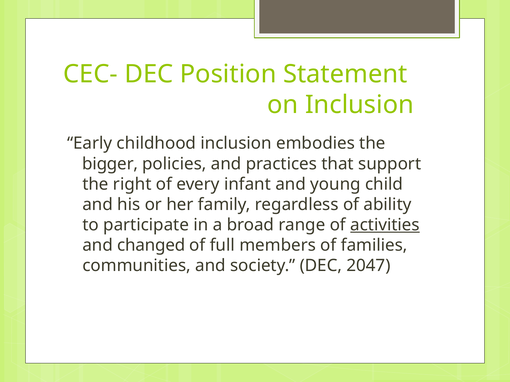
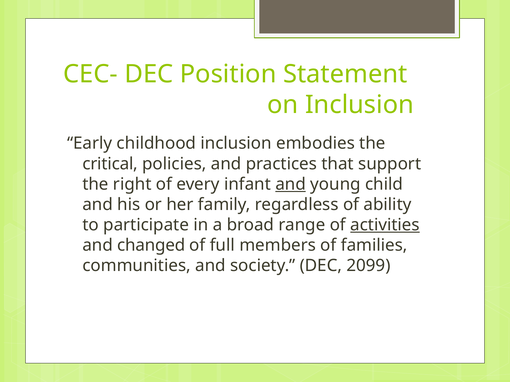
bigger: bigger -> critical (110, 164)
and underline: none -> present (291, 184)
2047: 2047 -> 2099 (368, 266)
